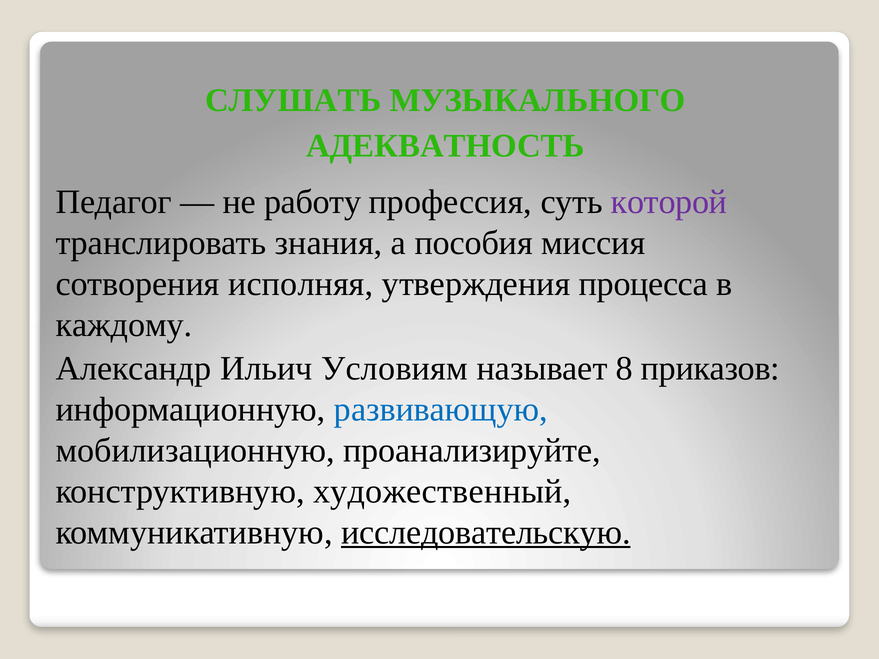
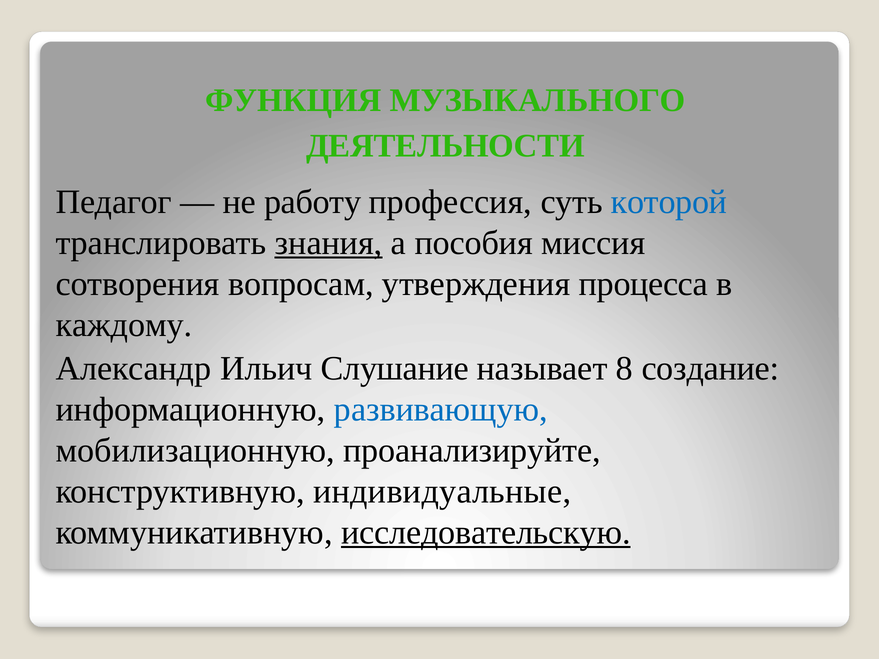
СЛУШАТЬ: СЛУШАТЬ -> ФУНКЦИЯ (293, 100)
АДЕКВАТНОСТЬ: АДЕКВАТНОСТЬ -> ДЕЯТЕЛЬНОСТИ (445, 146)
которой colour: purple -> blue (669, 202)
знания underline: none -> present (329, 243)
исполняя: исполняя -> вопросам (301, 284)
Условиям: Условиям -> Слушание (395, 369)
приказов: приказов -> создание (710, 369)
художественный: художественный -> индивидуальные (442, 492)
